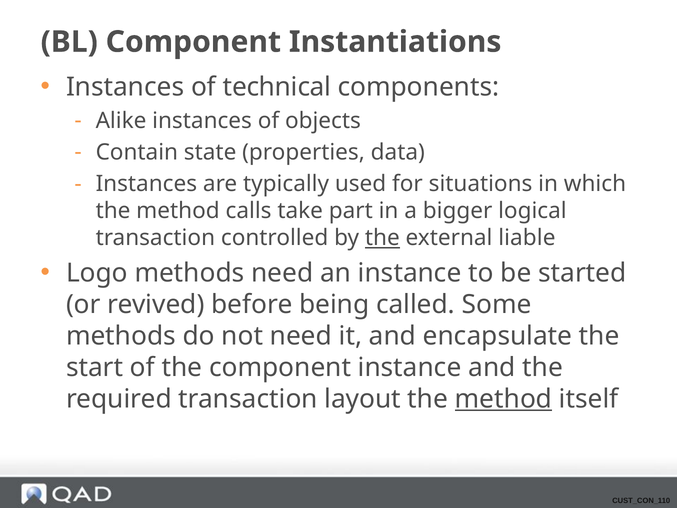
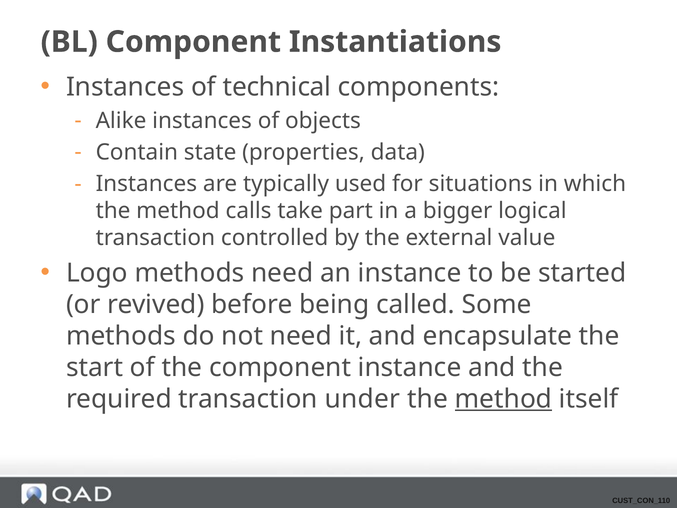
the underline: present -> none (382, 238)
liable: liable -> value (527, 238)
layout: layout -> under (362, 399)
